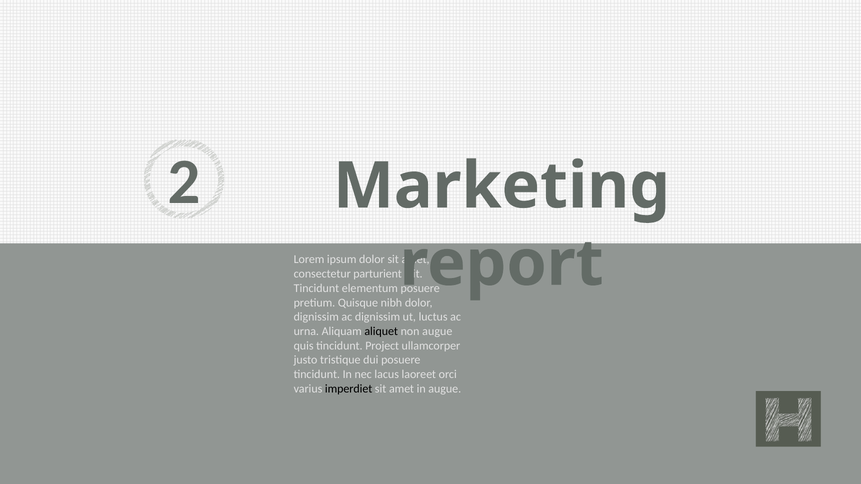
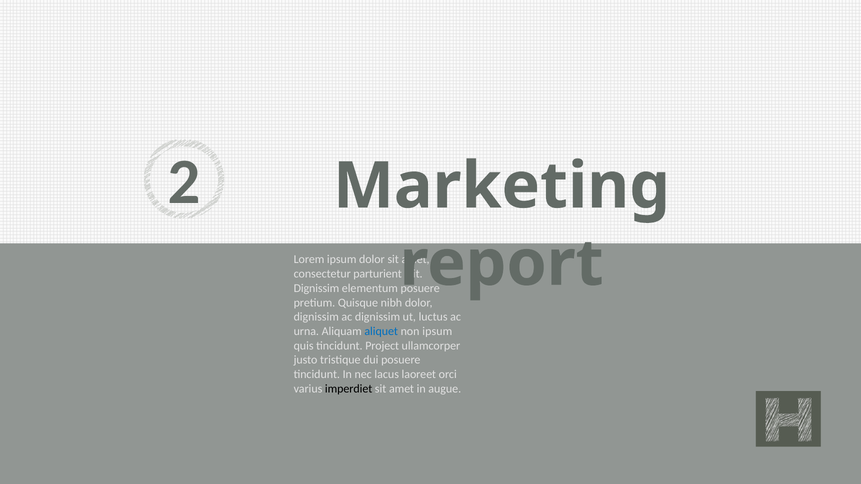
Tincidunt: Tincidunt -> Dignissim (316, 288)
aliquet colour: black -> blue (381, 332)
non augue: augue -> ipsum (437, 332)
